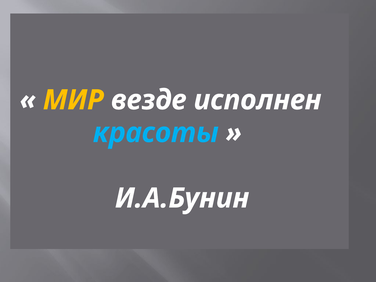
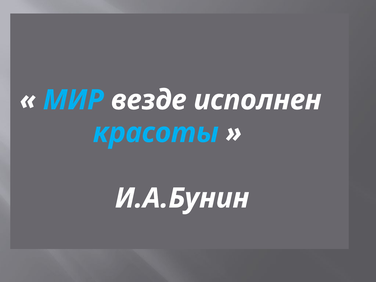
МИР colour: yellow -> light blue (73, 100)
